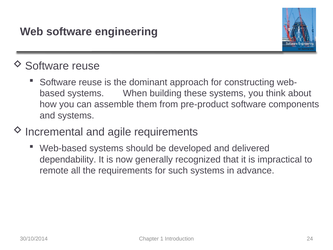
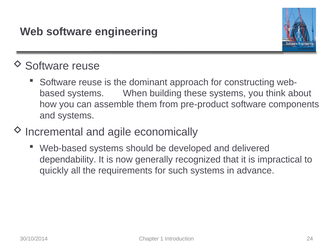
agile requirements: requirements -> economically (166, 132)
remote: remote -> quickly (54, 170)
